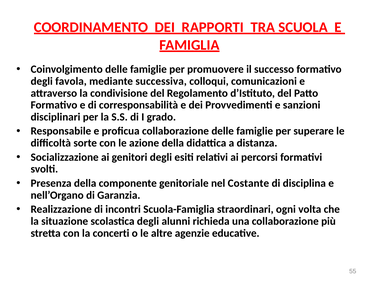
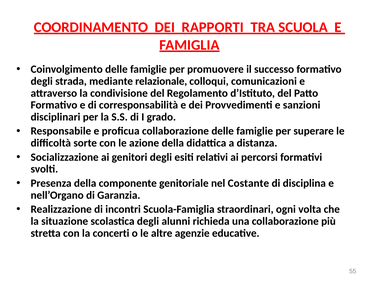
favola: favola -> strada (71, 81)
successiva: successiva -> relazionale (161, 81)
